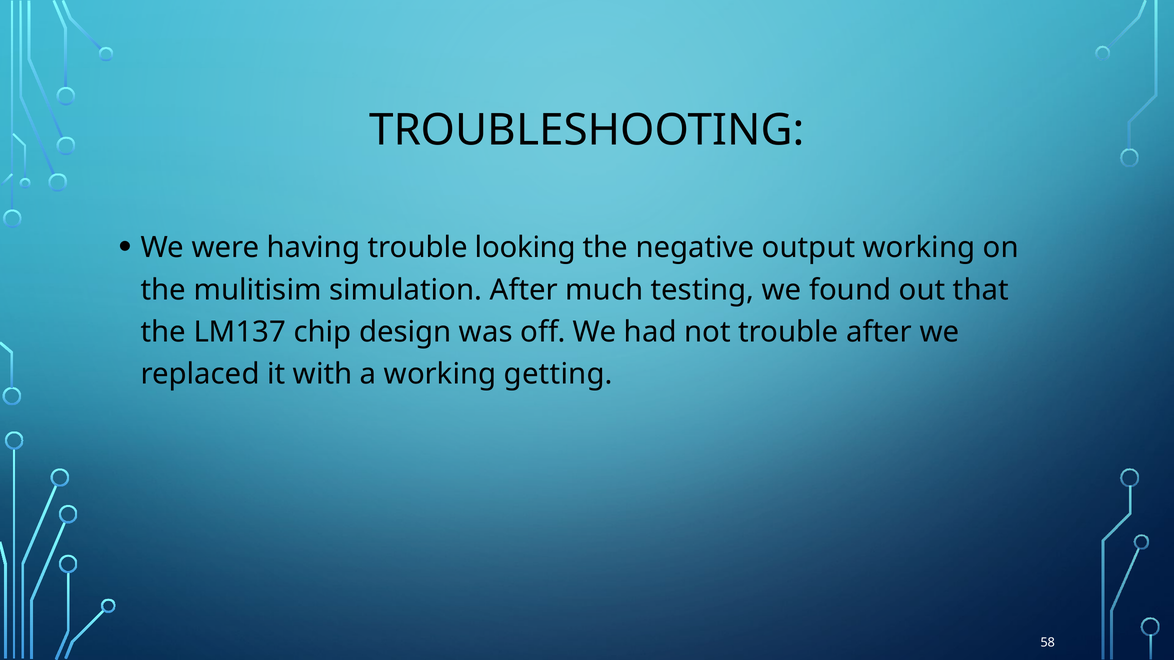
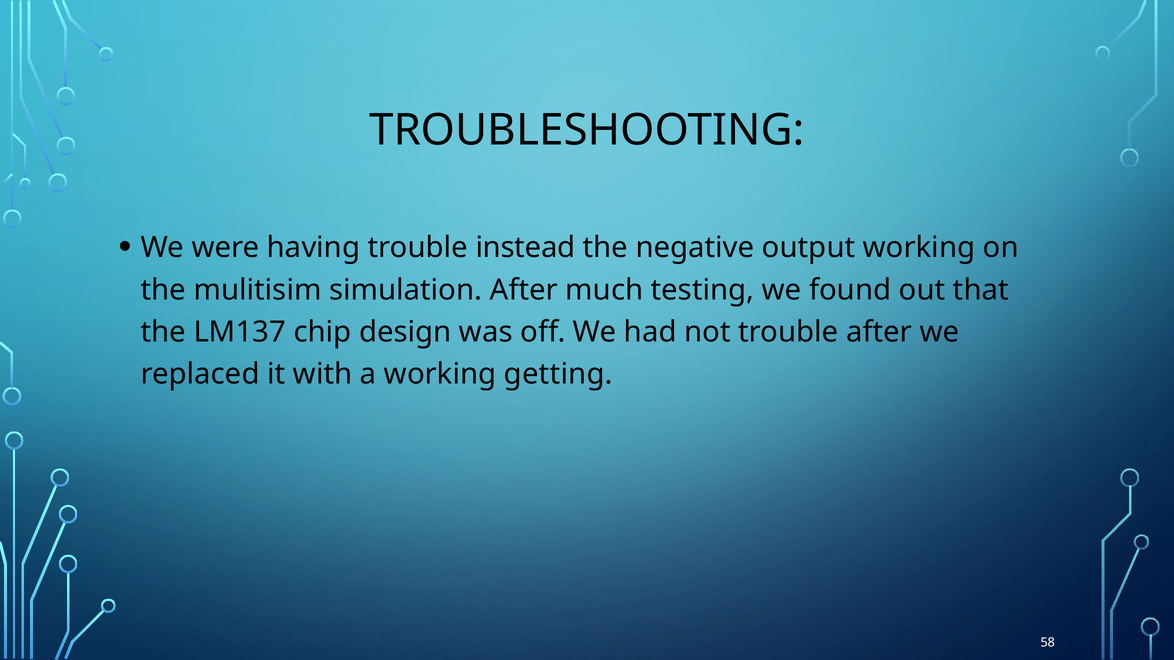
looking: looking -> instead (525, 248)
